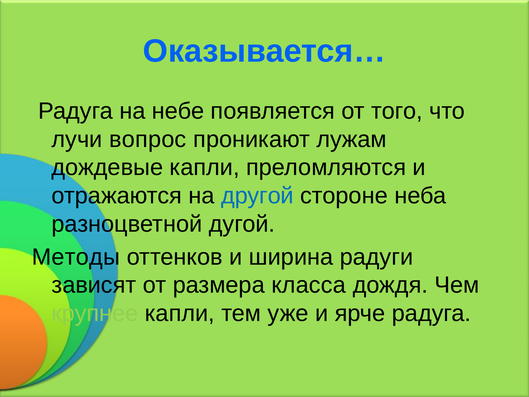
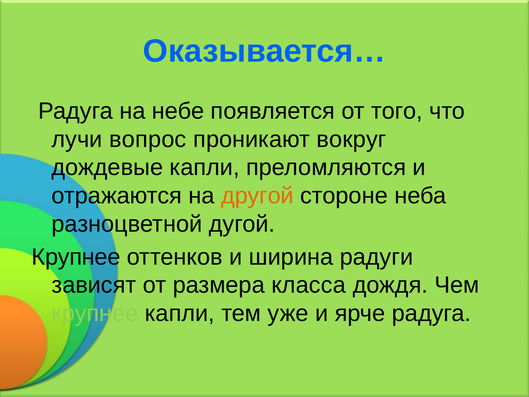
лужам: лужам -> вокруг (352, 139)
другой colour: blue -> orange (257, 196)
Методы: Методы -> Крупнее (76, 257)
